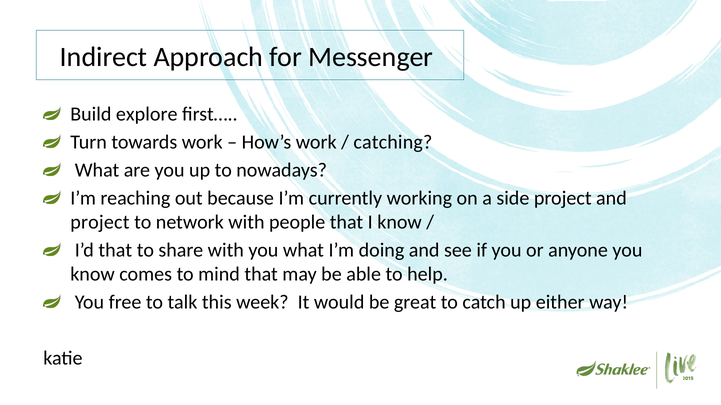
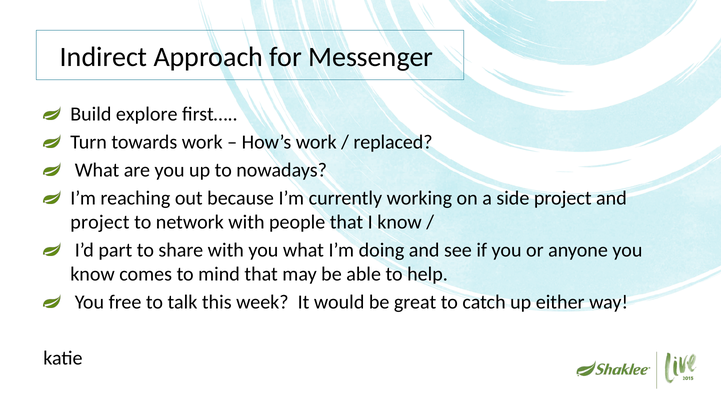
catching: catching -> replaced (393, 142)
I’d that: that -> part (115, 251)
